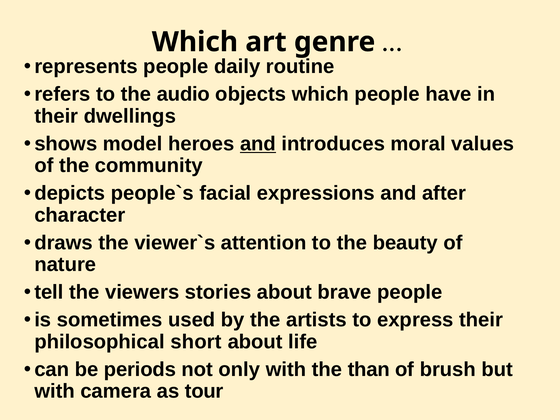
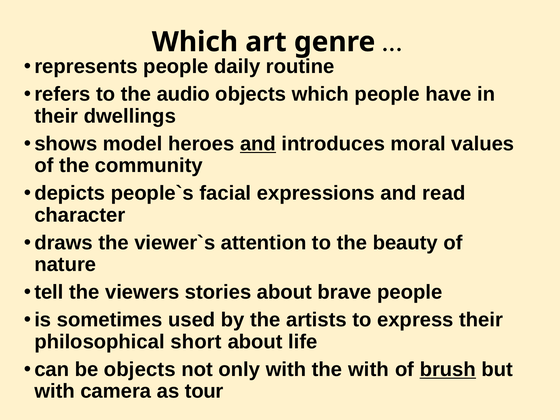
after: after -> read (444, 193)
be periods: periods -> objects (140, 369)
the than: than -> with (368, 369)
brush underline: none -> present (448, 369)
